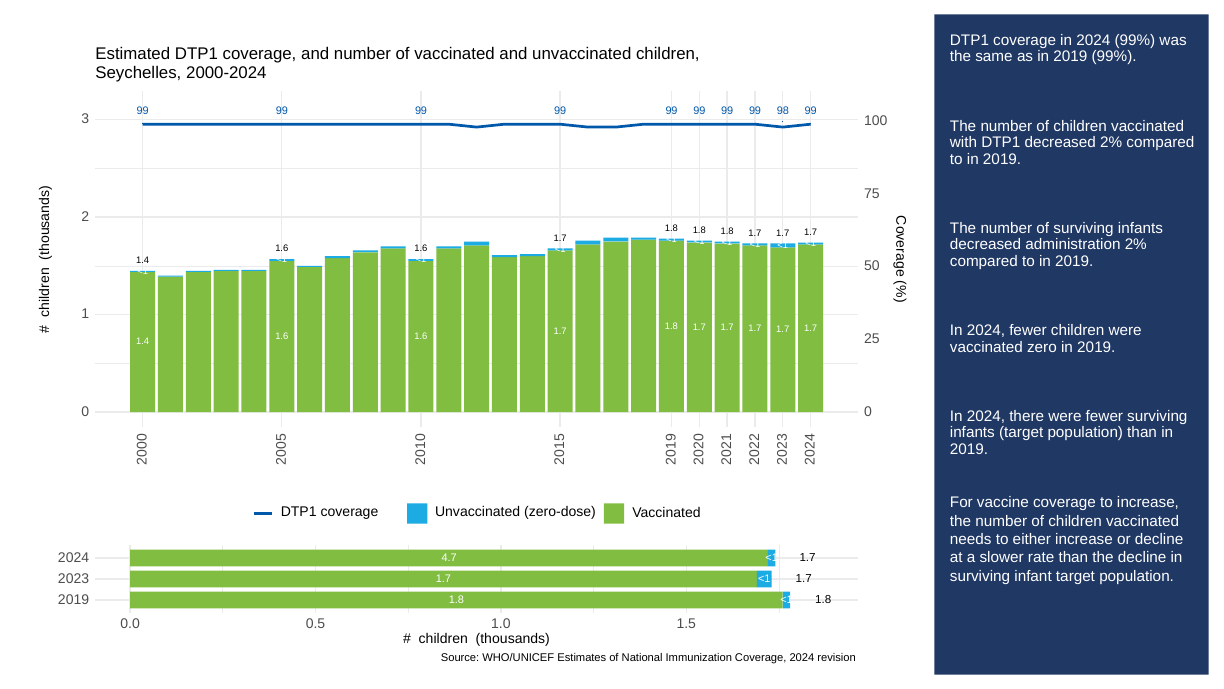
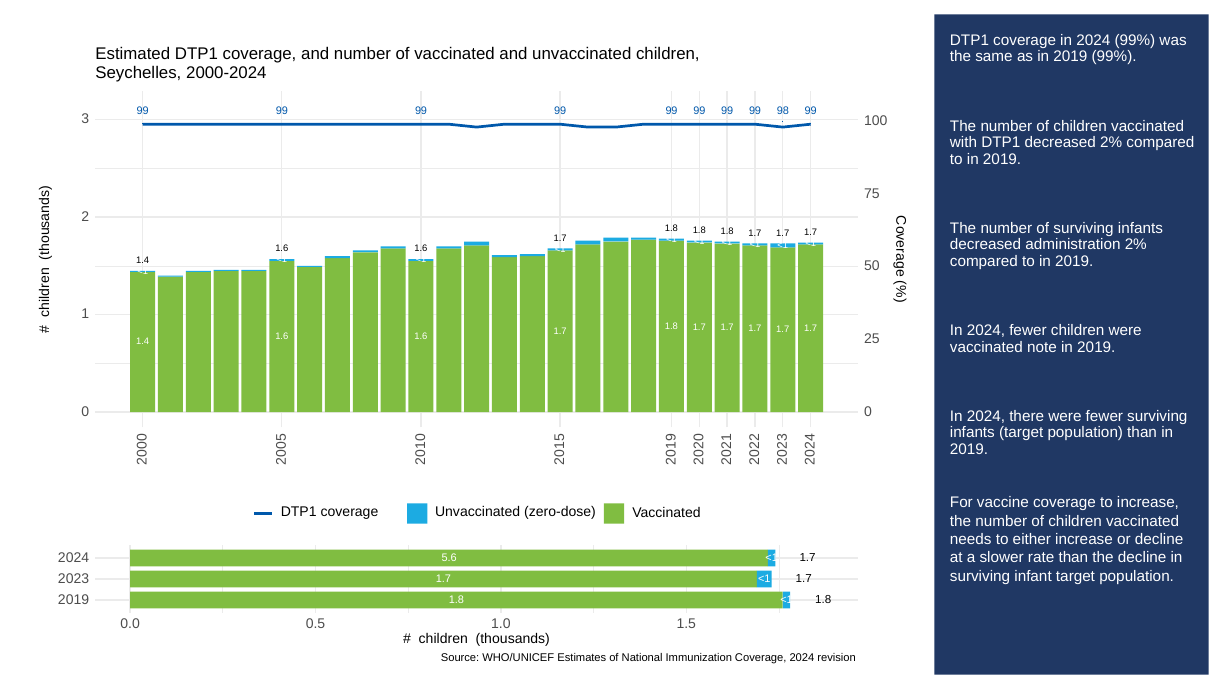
zero: zero -> note (1042, 347)
4.7: 4.7 -> 5.6 (449, 557)
